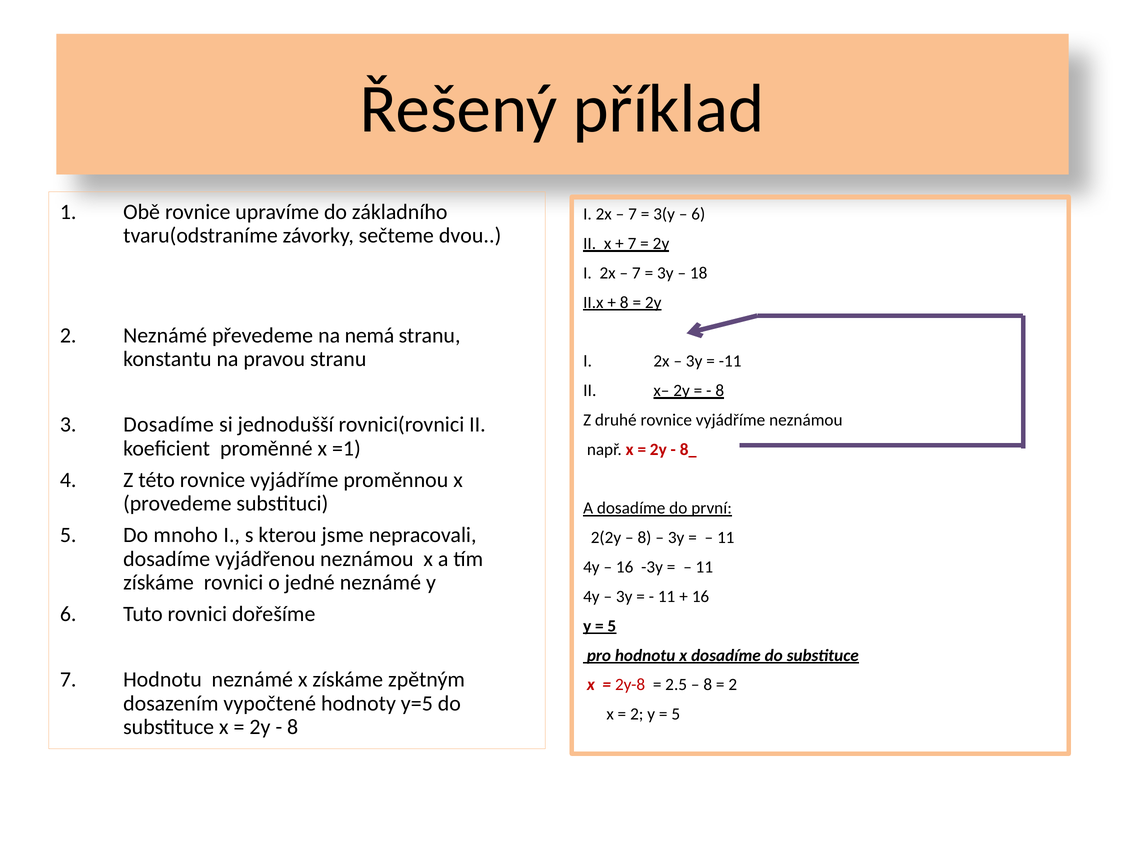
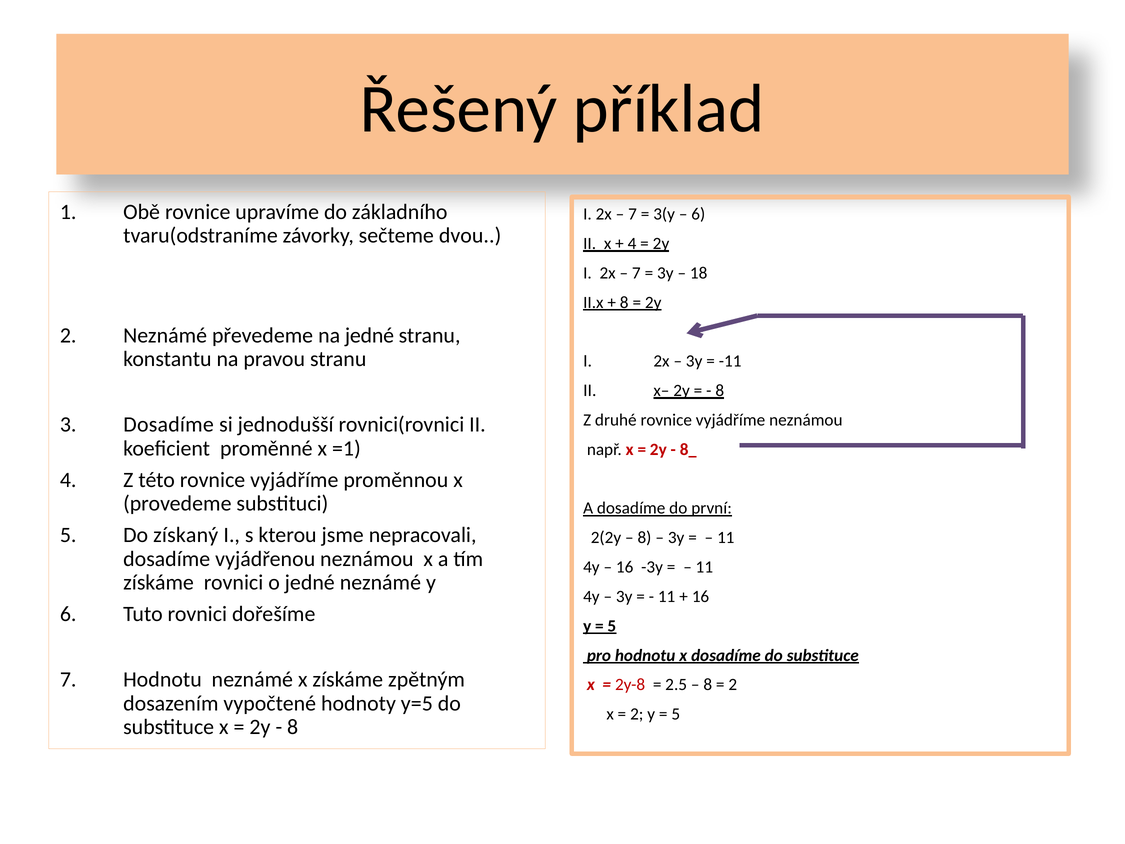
7: 7 -> 4 (632, 243)
na nemá: nemá -> jedné (369, 335)
mnoho: mnoho -> získaný (186, 535)
